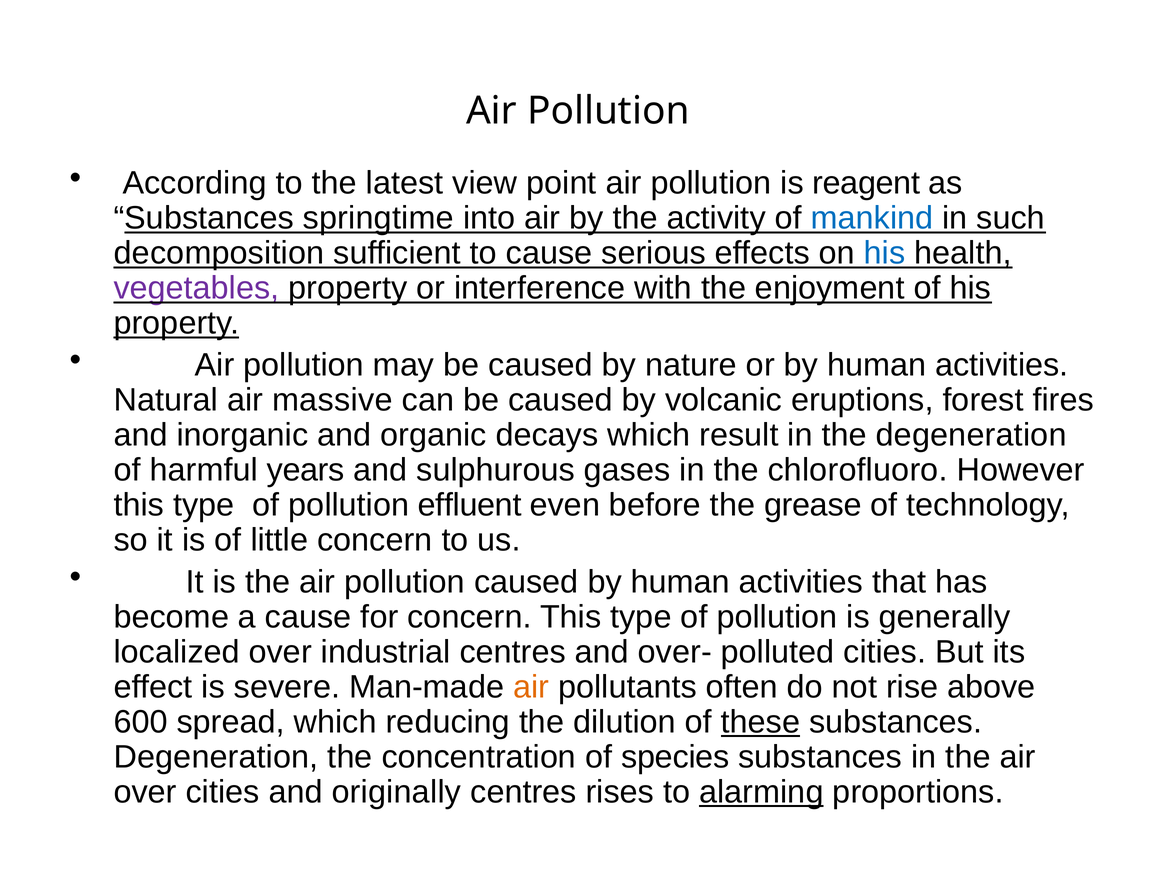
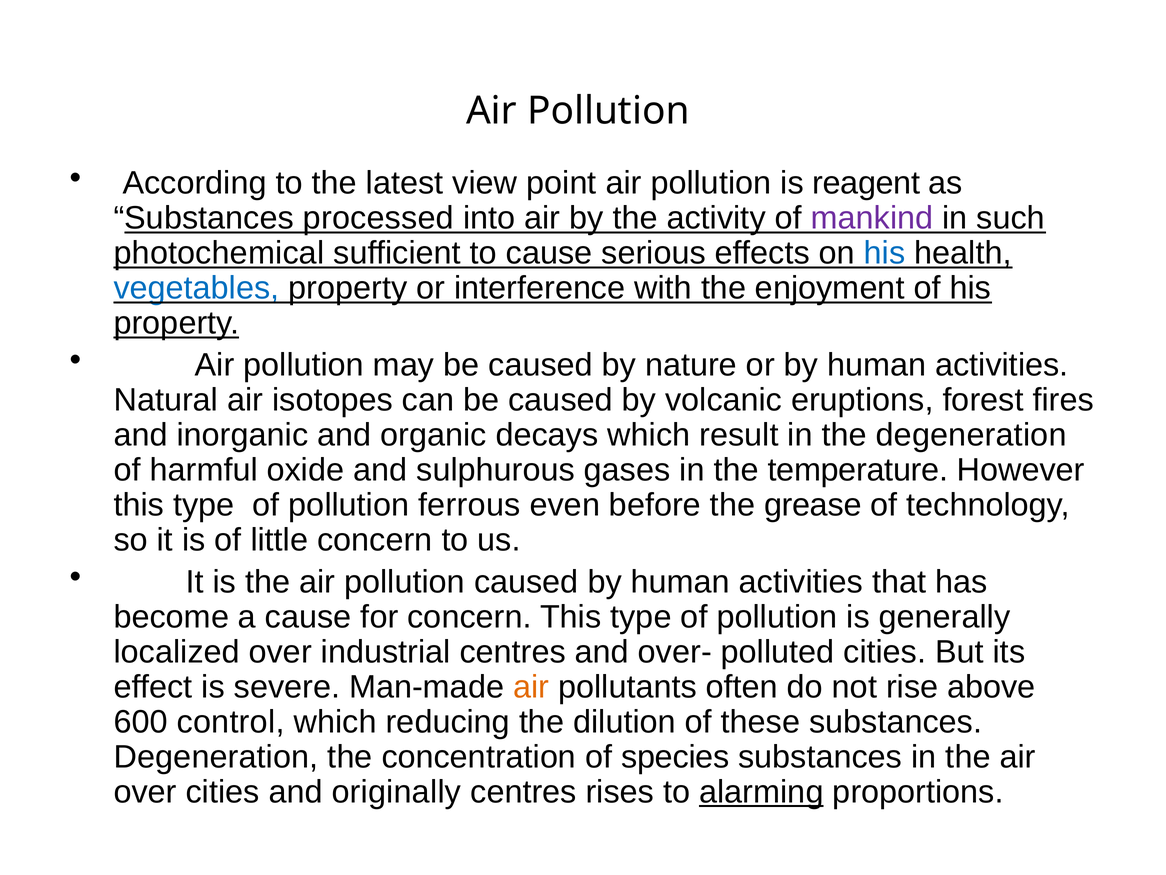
springtime: springtime -> processed (378, 218)
mankind colour: blue -> purple (872, 218)
decomposition: decomposition -> photochemical (219, 253)
vegetables colour: purple -> blue (197, 288)
massive: massive -> isotopes (332, 400)
years: years -> oxide (305, 470)
chlorofluoro: chlorofluoro -> temperature (858, 470)
effluent: effluent -> ferrous (469, 505)
spread: spread -> control (231, 722)
these underline: present -> none (760, 722)
